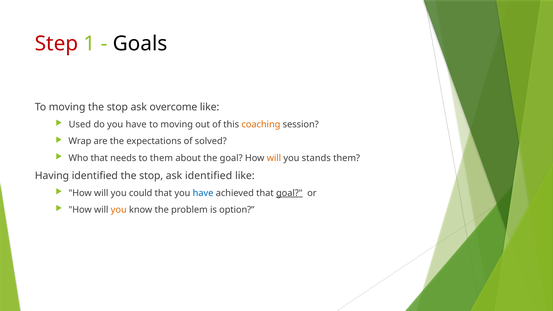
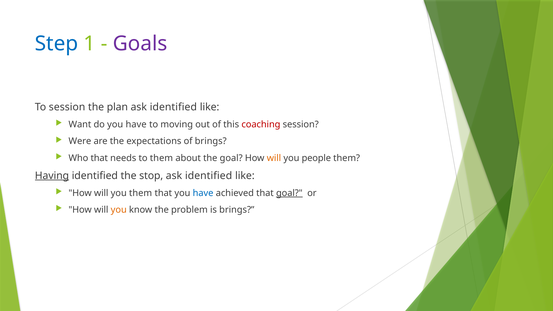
Step colour: red -> blue (57, 44)
Goals colour: black -> purple (140, 44)
moving: moving -> session (67, 107)
stop: stop -> plan (117, 107)
overcome: overcome -> identified (173, 107)
Used: Used -> Want (80, 124)
coaching colour: orange -> red (261, 124)
Wrap: Wrap -> Were (80, 141)
of solved: solved -> brings (211, 141)
stands: stands -> people (316, 158)
Having underline: none -> present (52, 176)
you could: could -> them (141, 193)
is option: option -> brings (237, 210)
